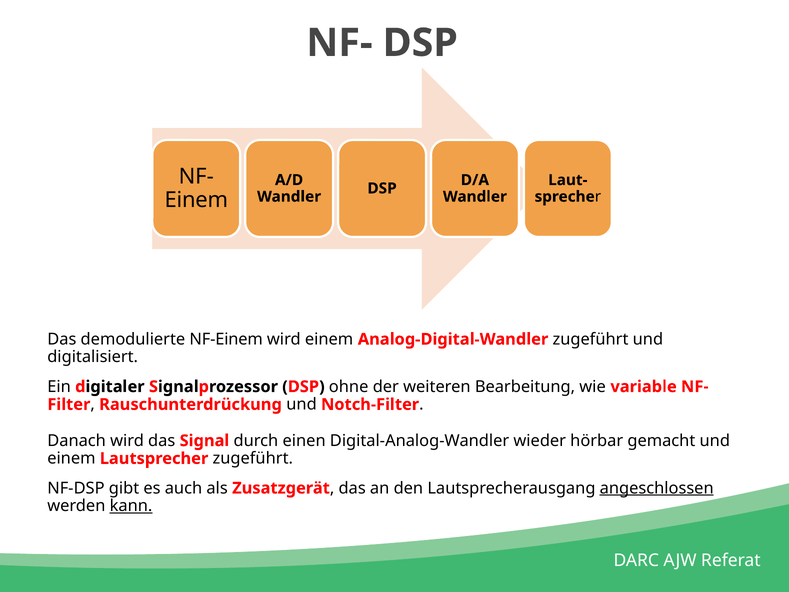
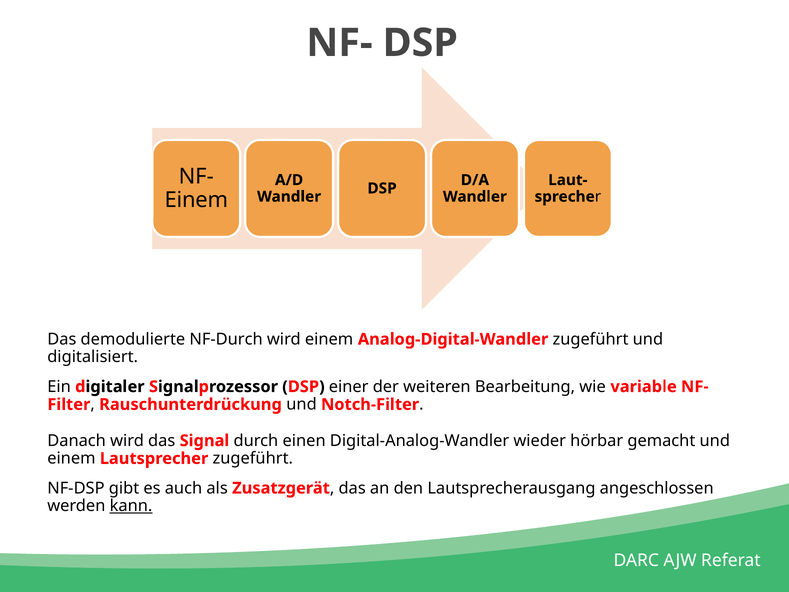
NF-Einem: NF-Einem -> NF-Durch (226, 339)
ohne: ohne -> einer (349, 387)
angeschlossen underline: present -> none (657, 488)
